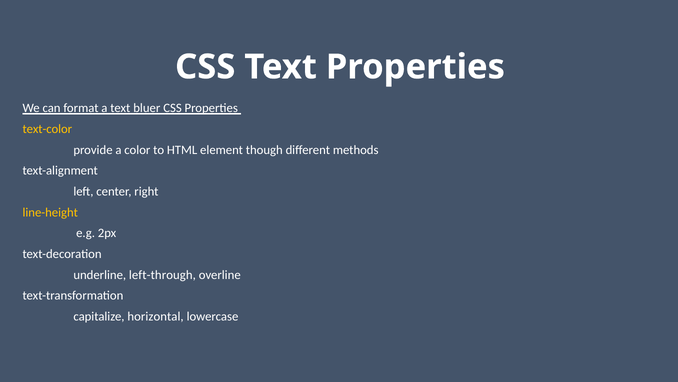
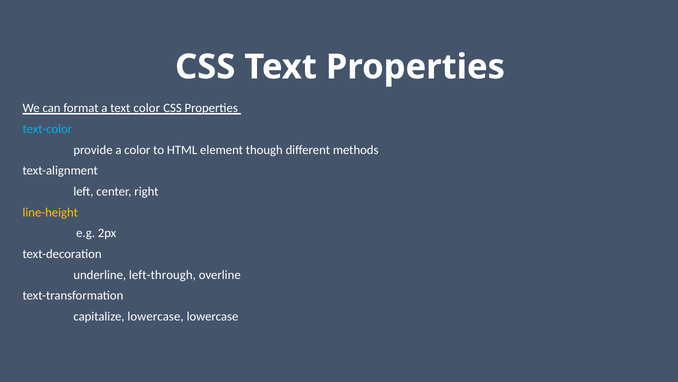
text bluer: bluer -> color (147, 108)
text-color colour: yellow -> light blue (47, 129)
capitalize horizontal: horizontal -> lowercase (156, 316)
